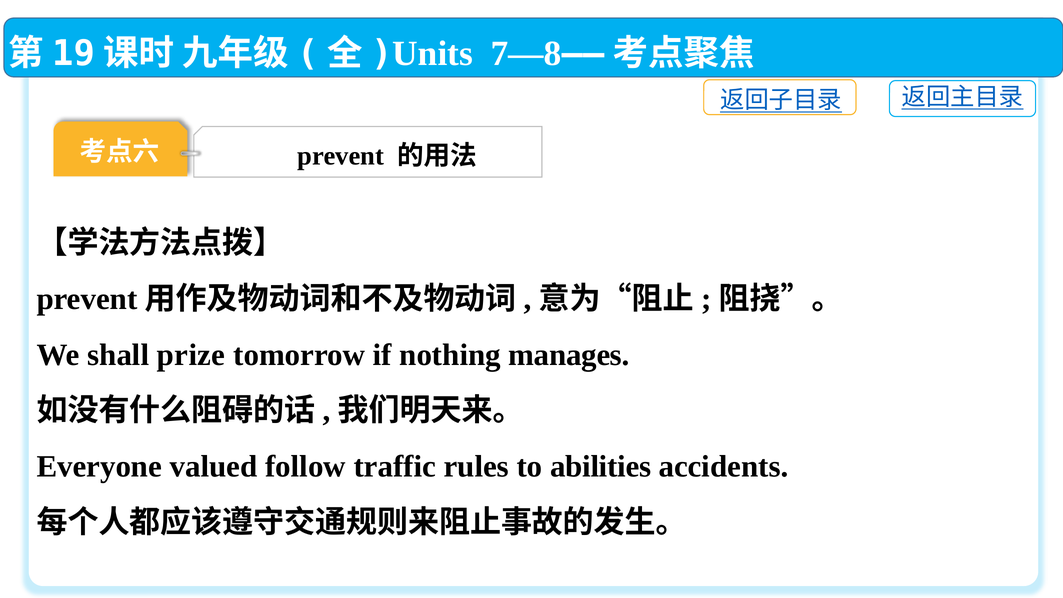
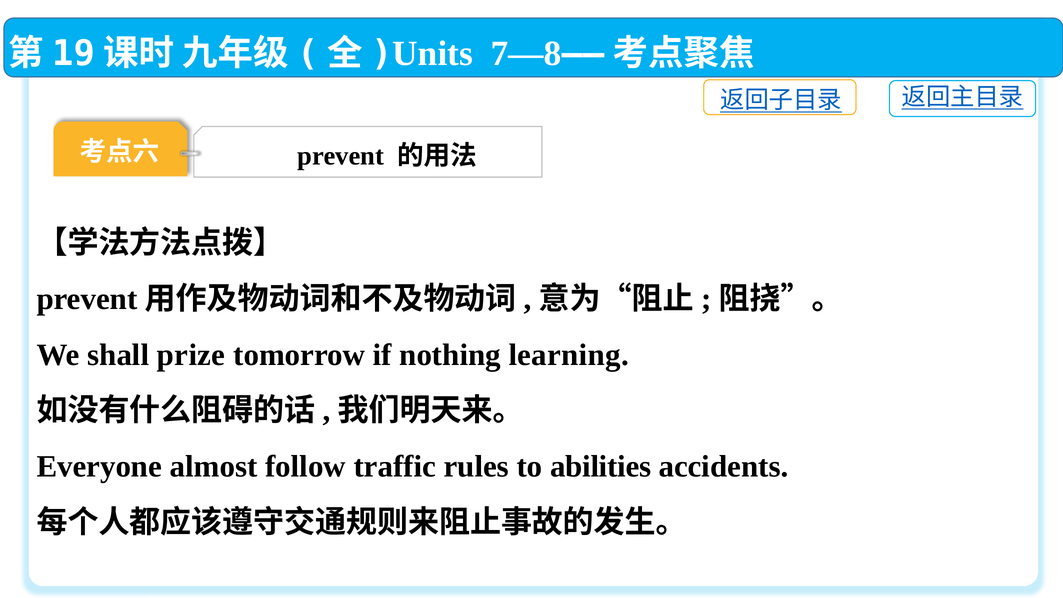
manages: manages -> learning (569, 355)
valued: valued -> almost (214, 466)
